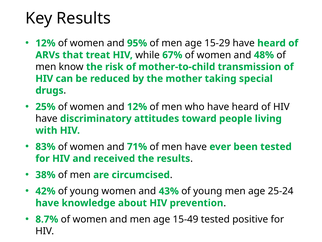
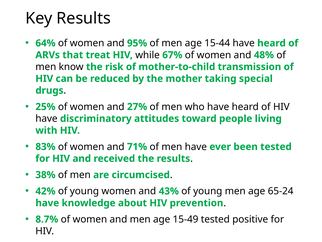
12%: 12% -> 64% (45, 43)
15-29: 15-29 -> 15-44 (217, 43)
and 12%: 12% -> 27% (137, 107)
25-24: 25-24 -> 65-24 (281, 191)
